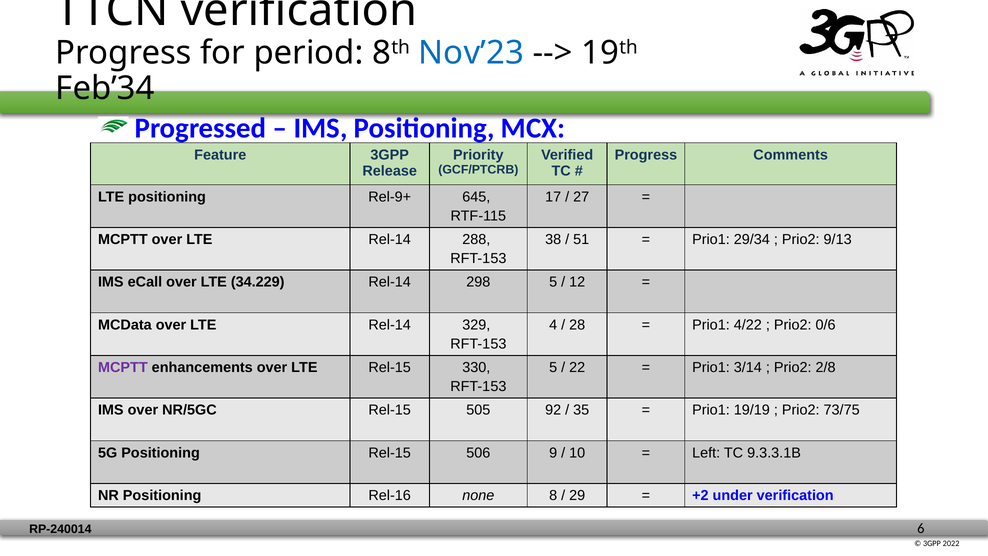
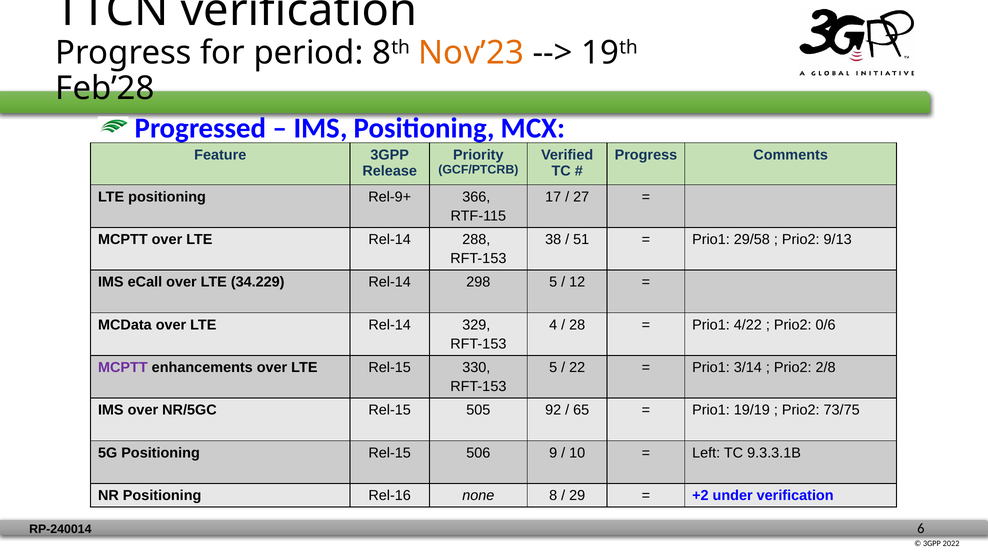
Nov’23 colour: blue -> orange (471, 53)
Feb’34: Feb’34 -> Feb’28 (105, 88)
645: 645 -> 366 (476, 197)
29/34: 29/34 -> 29/58 (752, 239)
35: 35 -> 65 (581, 410)
